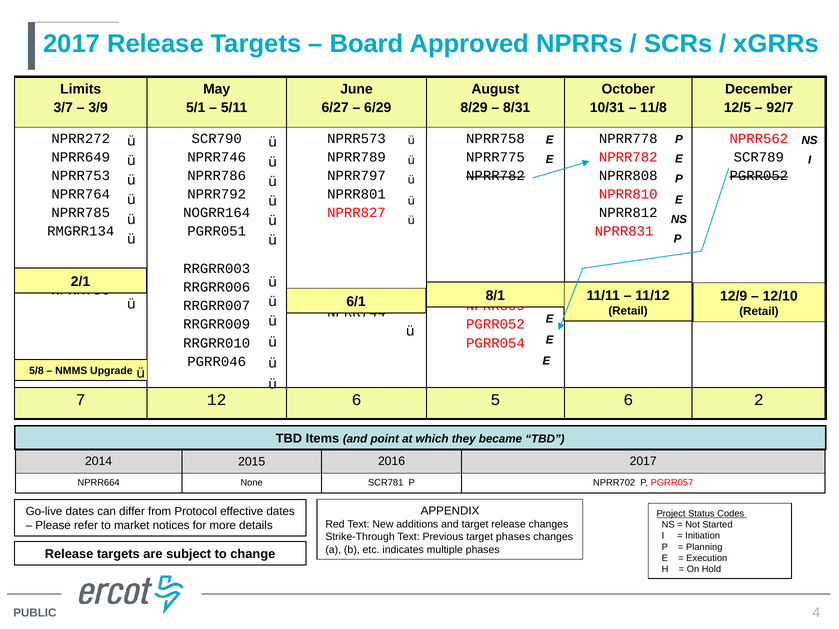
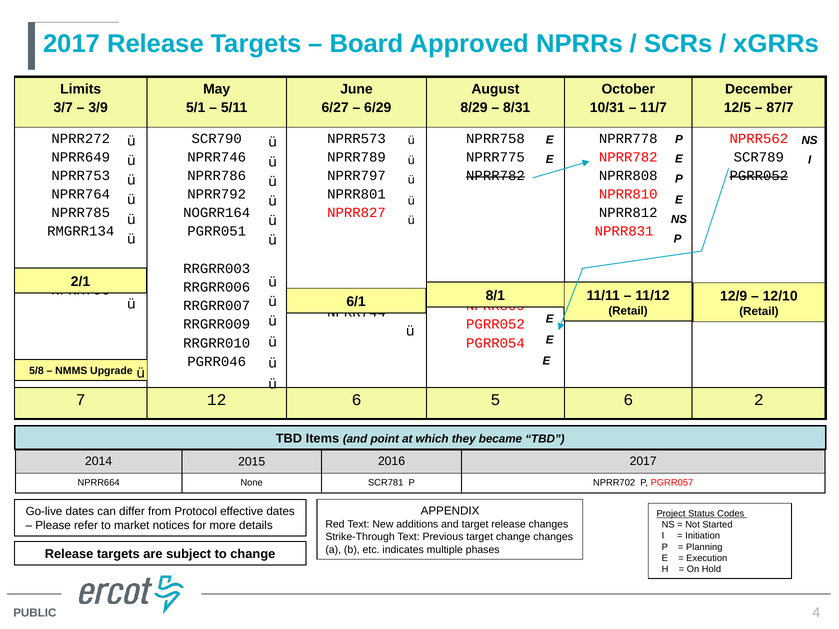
11/8: 11/8 -> 11/7 (653, 108)
92/7: 92/7 -> 87/7 (780, 108)
target phases: phases -> change (513, 537)
